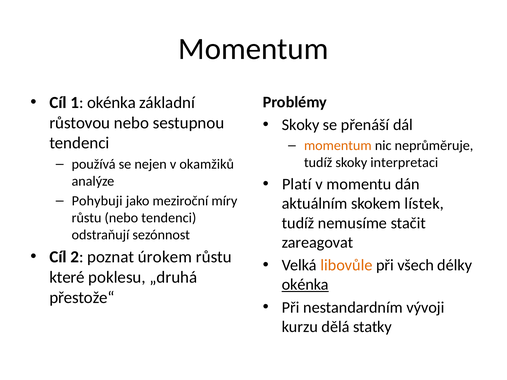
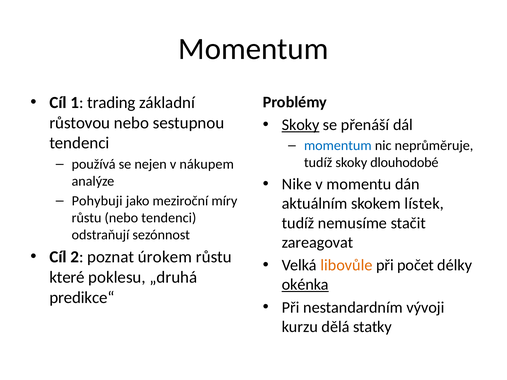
1 okénka: okénka -> trading (111, 103)
Skoky underline: none -> present (301, 125)
momentum colour: orange -> blue (338, 146)
interpretaci: interpretaci -> dlouhodobé (404, 163)
okamžiků: okamžiků -> nákupem (207, 164)
Platí: Platí -> Nike (297, 184)
všech: všech -> počet (416, 265)
přestože“: přestože“ -> predikce“ (82, 298)
